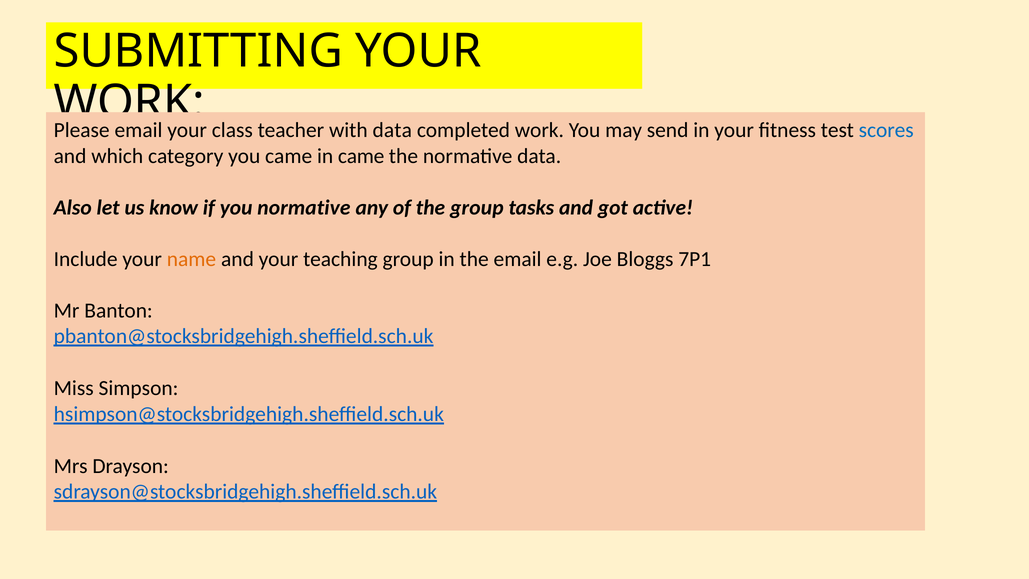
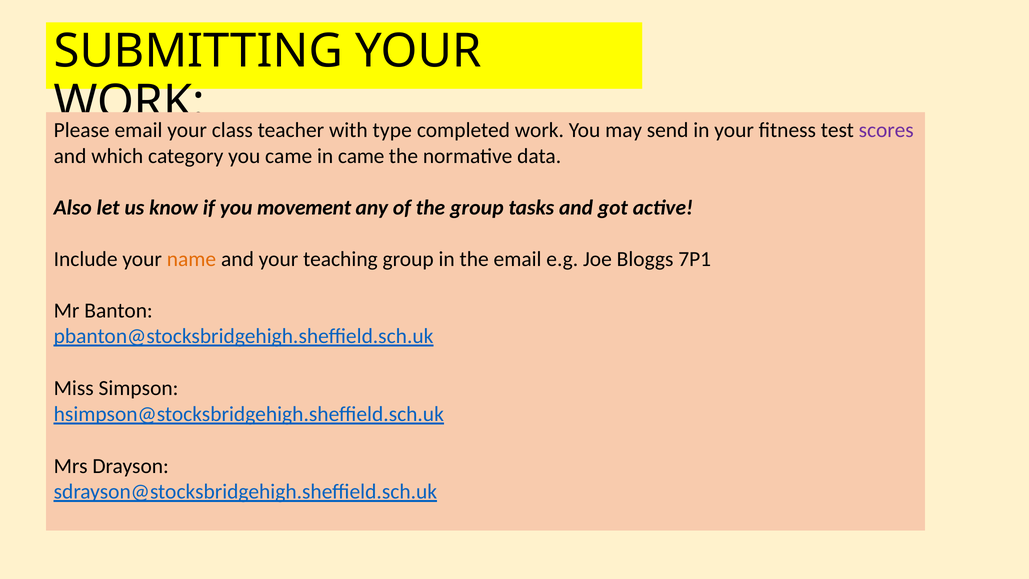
with data: data -> type (392, 130)
scores colour: blue -> purple (886, 130)
you normative: normative -> movement (304, 208)
